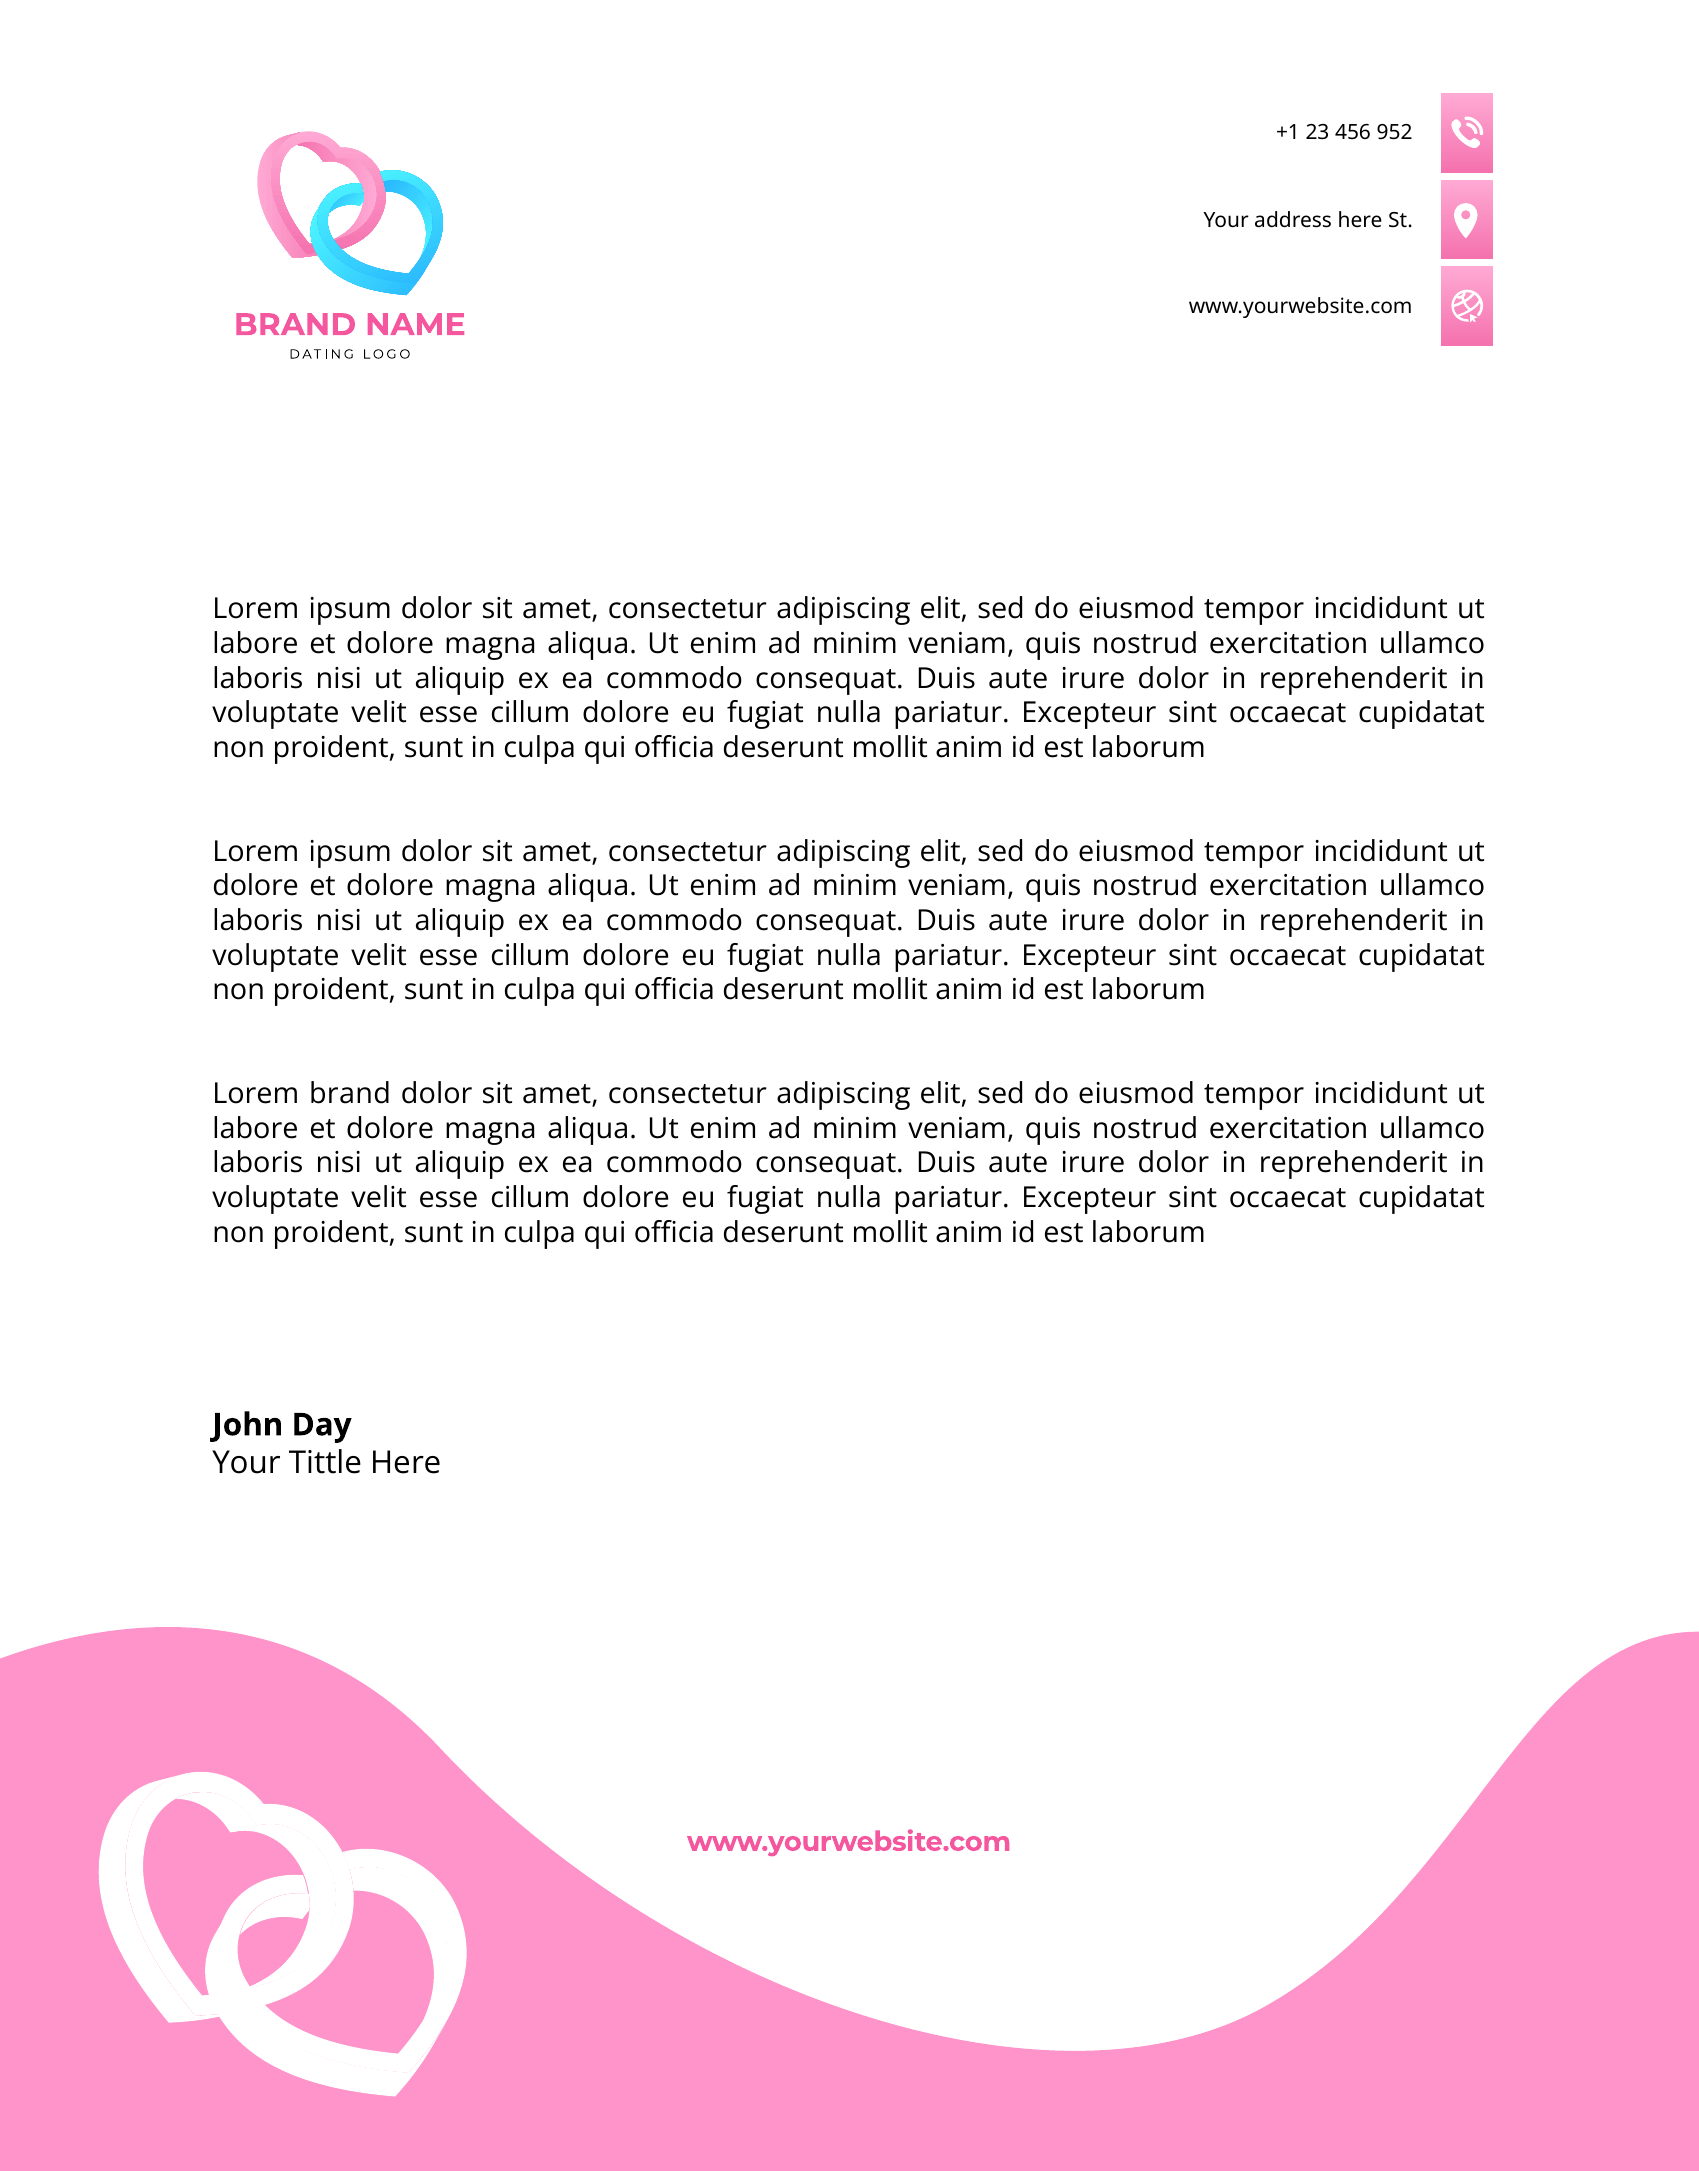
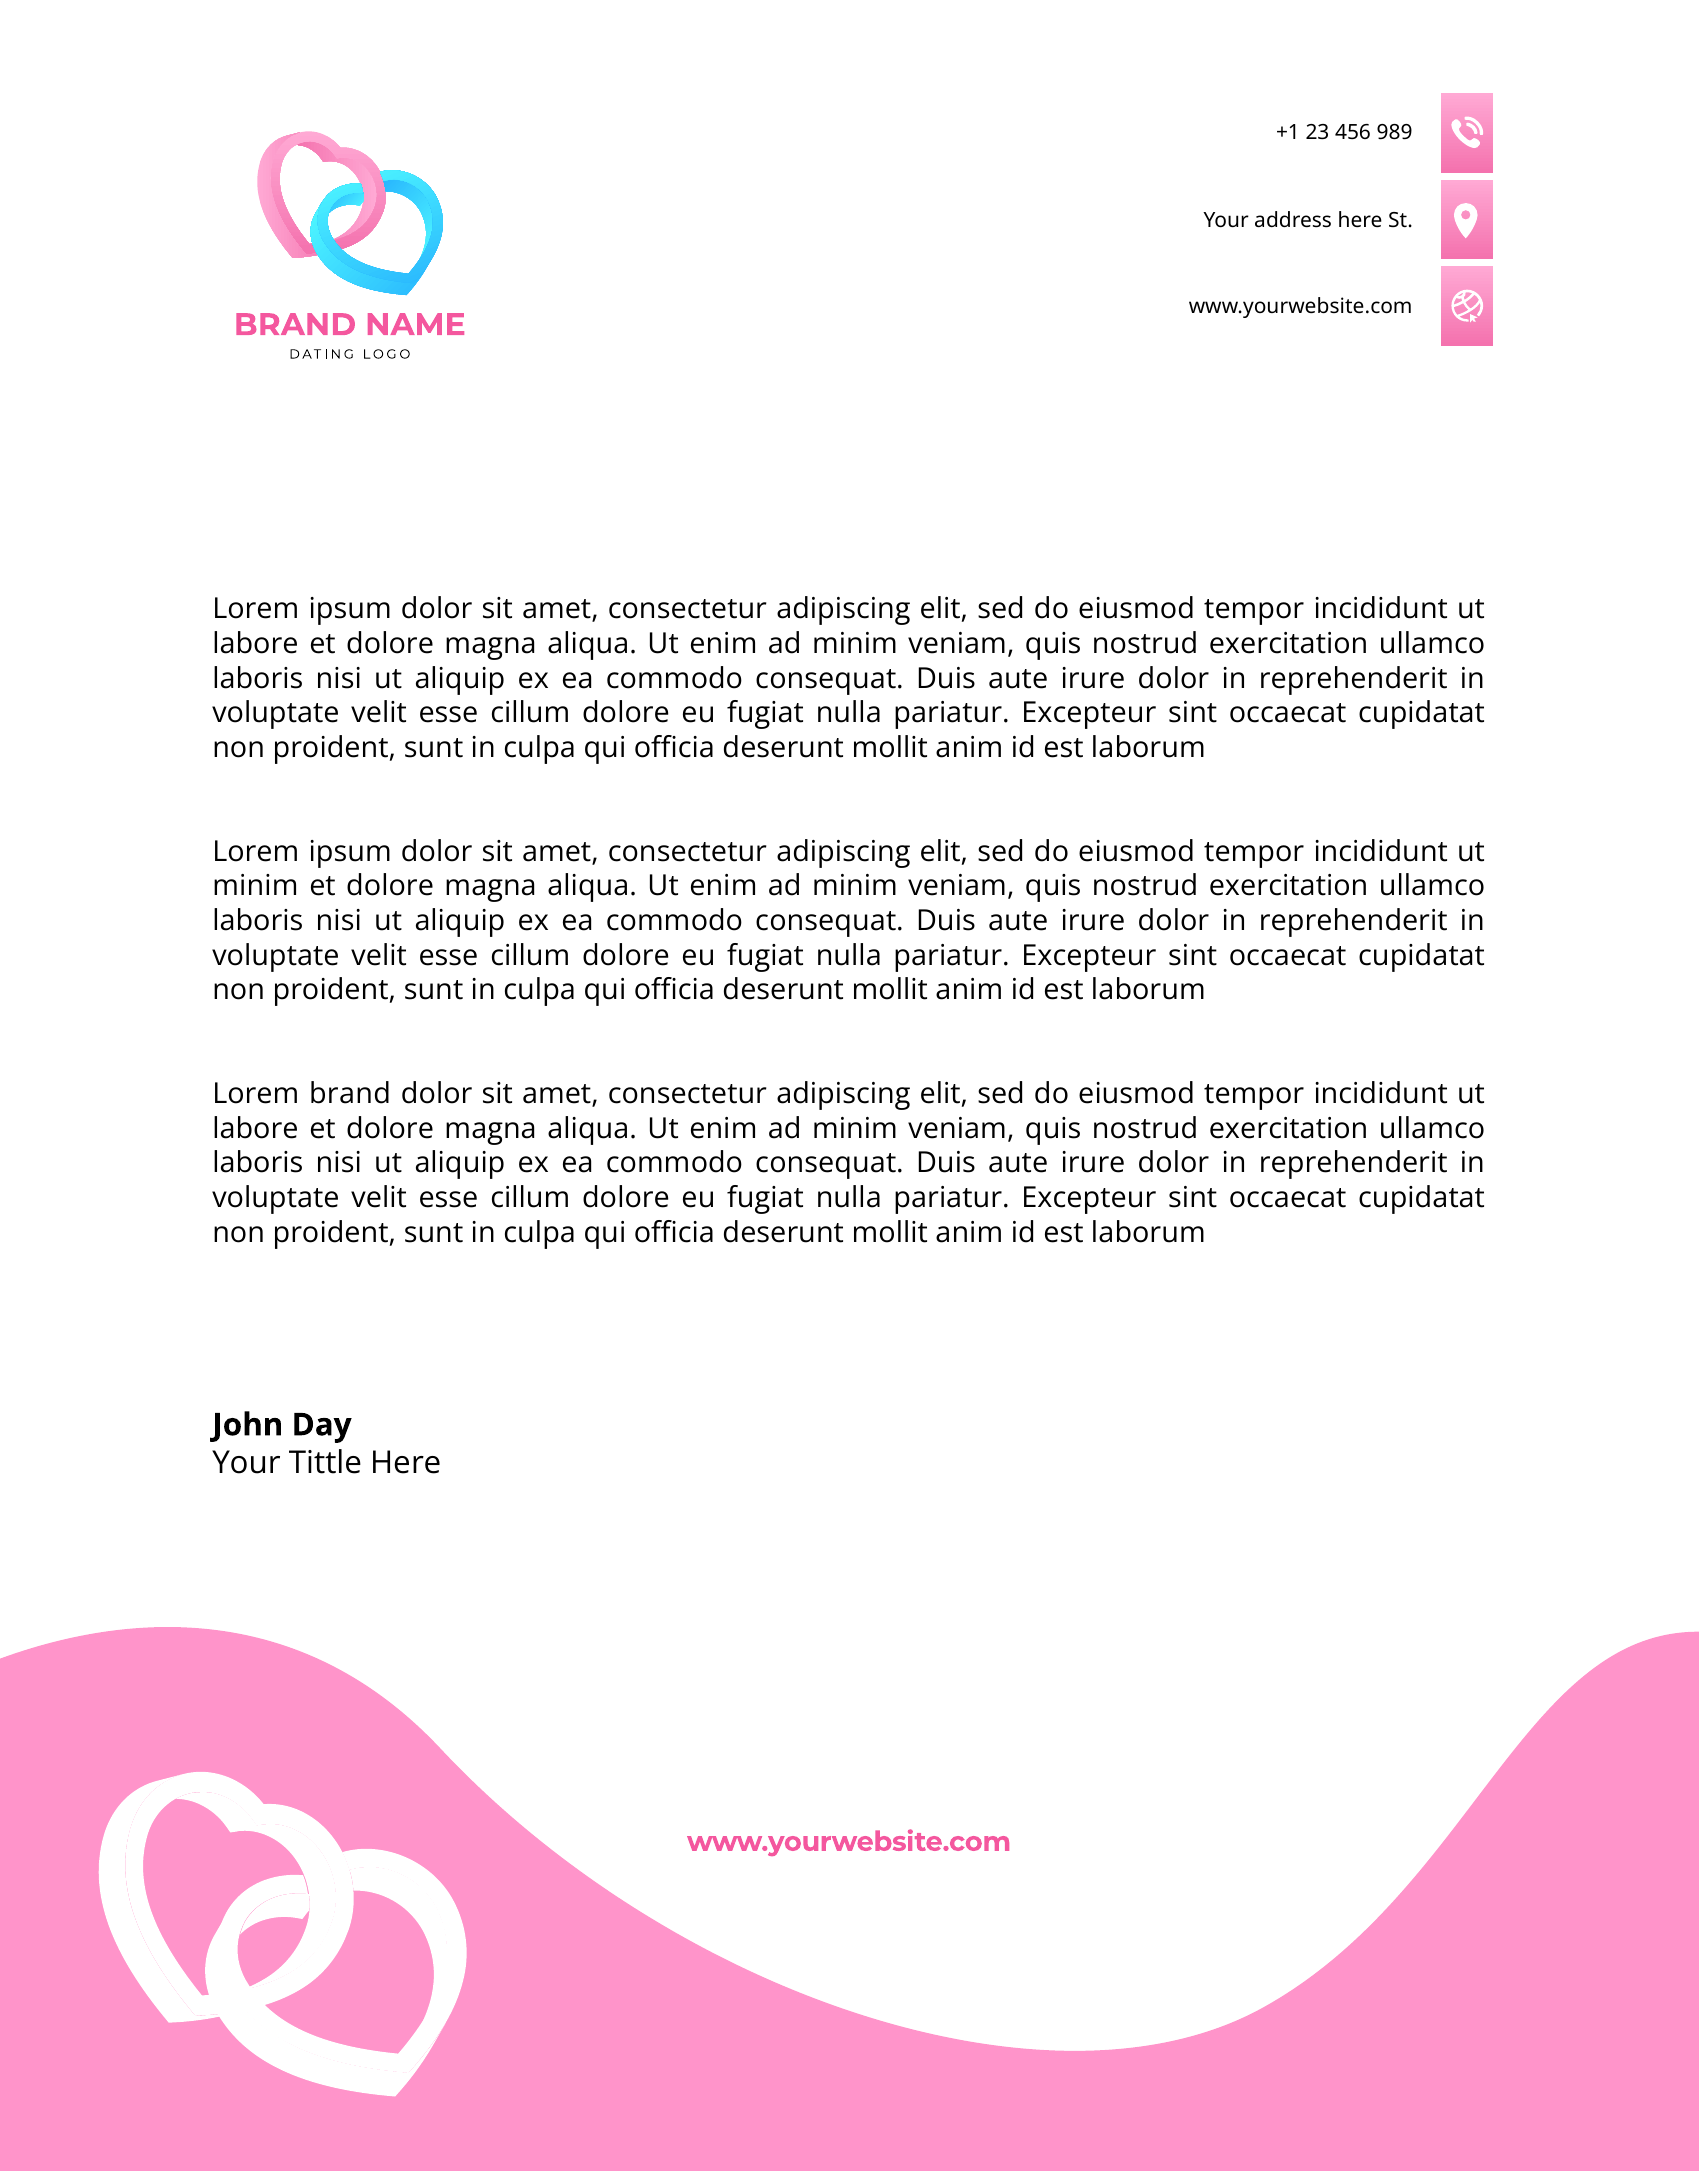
952: 952 -> 989 (1395, 133)
dolore: dolore -> minim (255, 886)
